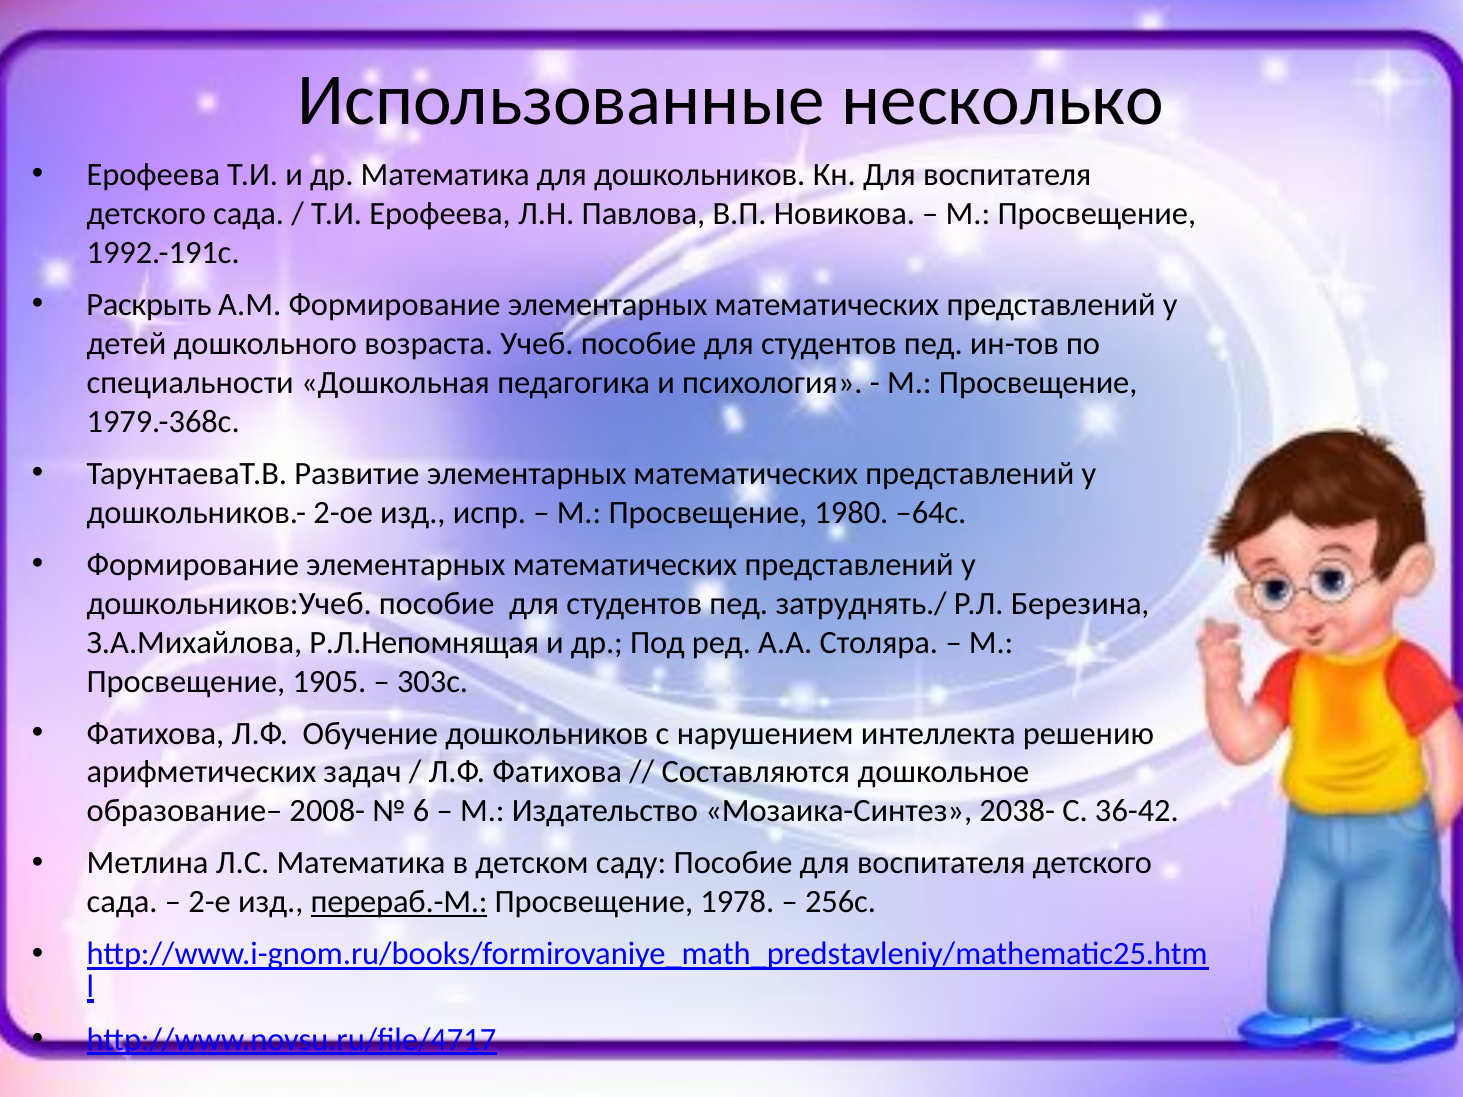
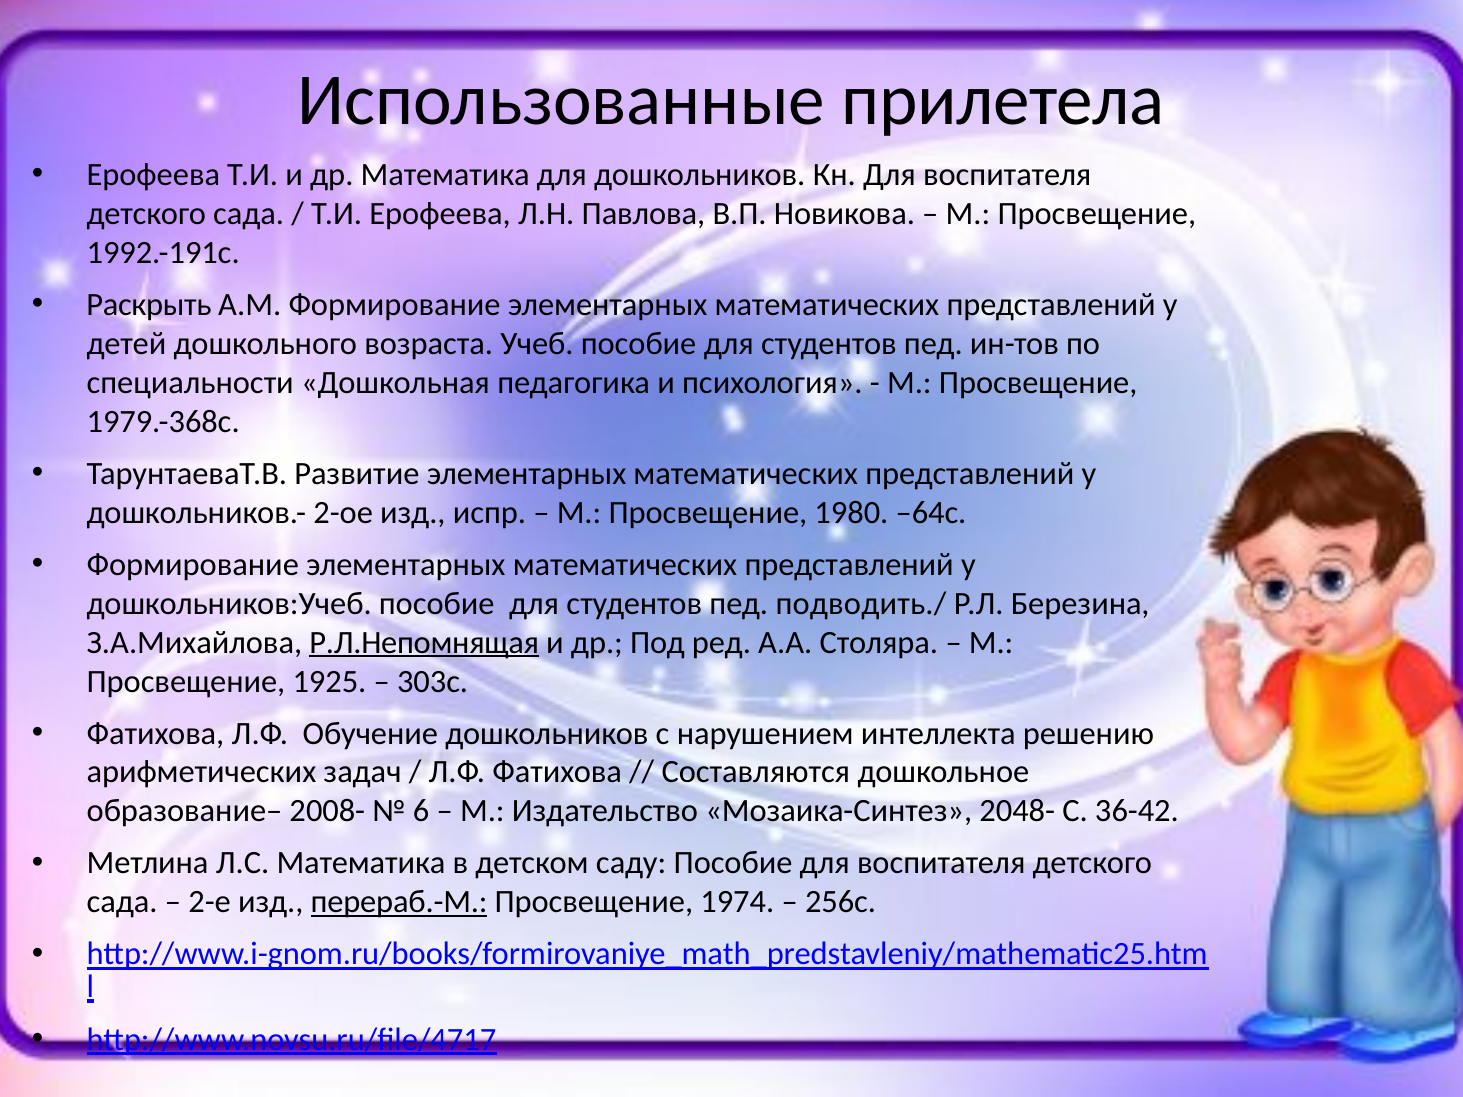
несколько: несколько -> прилетела (1003, 100)
затруднять./: затруднять./ -> подводить./ (861, 603)
Р.Л.Непомнящая underline: none -> present (424, 642)
1905: 1905 -> 1925 (329, 681)
2038-: 2038- -> 2048- (1017, 811)
1978: 1978 -> 1974 (737, 902)
